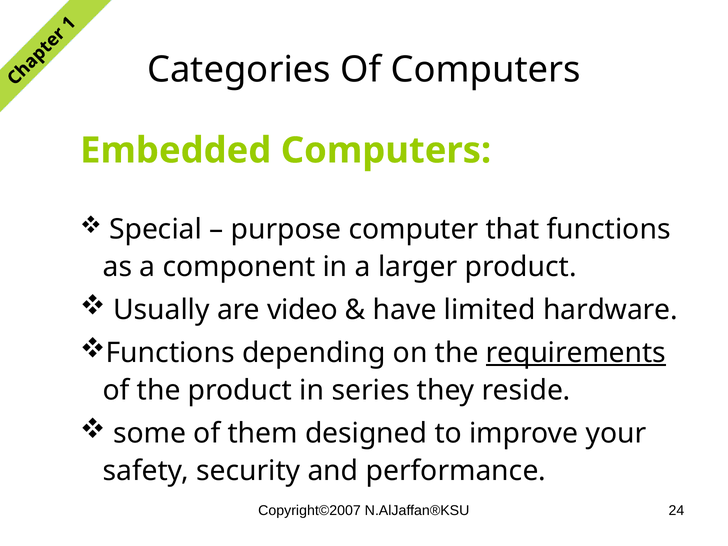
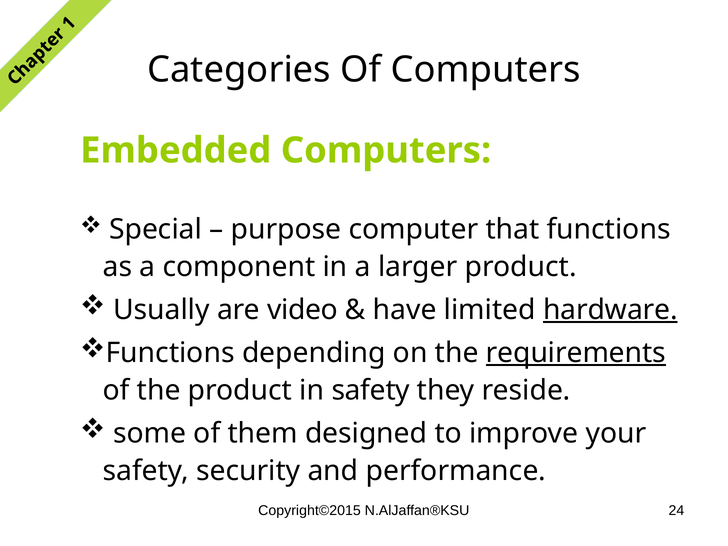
hardware underline: none -> present (610, 310)
in series: series -> safety (371, 390)
Copyright©2007: Copyright©2007 -> Copyright©2015 (309, 510)
